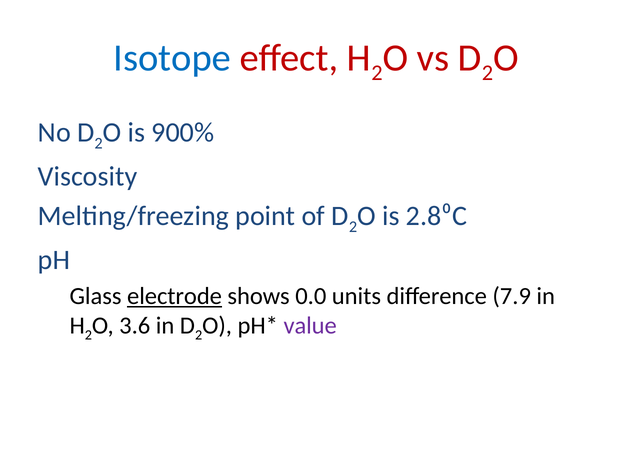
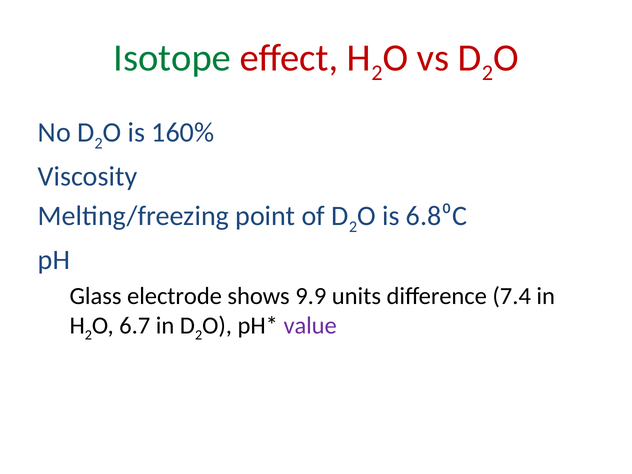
Isotope colour: blue -> green (172, 58)
900%: 900% -> 160% (183, 133)
2.8⁰C: 2.8⁰C -> 6.8⁰C (437, 216)
electrode underline: present -> none (175, 296)
0.0: 0.0 -> 9.9 (311, 296)
7.9: 7.9 -> 7.4 (512, 296)
3.6: 3.6 -> 6.7 (135, 326)
